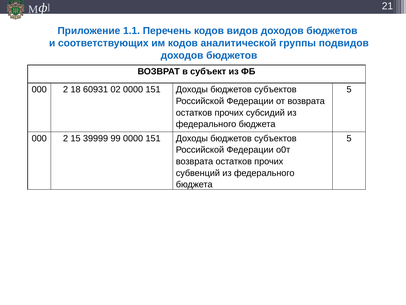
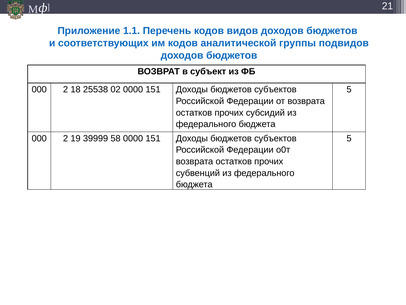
60931: 60931 -> 25538 (96, 90)
15: 15 -> 19 (76, 138)
99: 99 -> 58 (116, 138)
